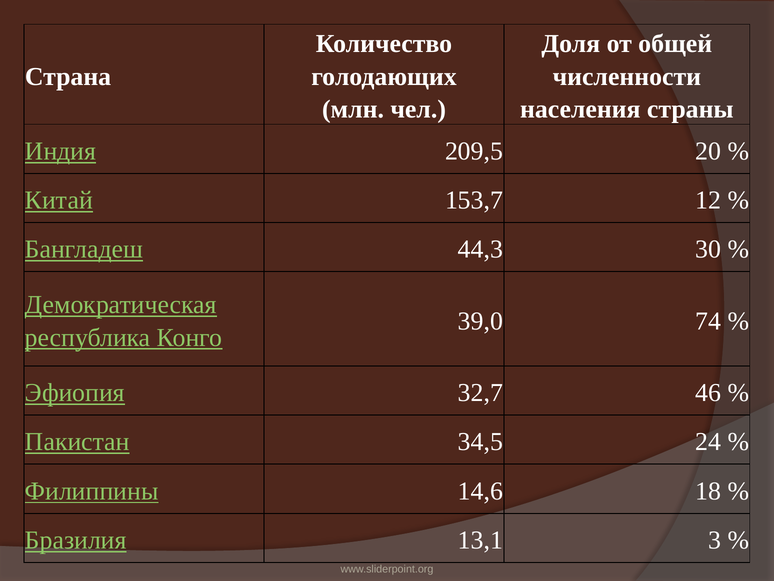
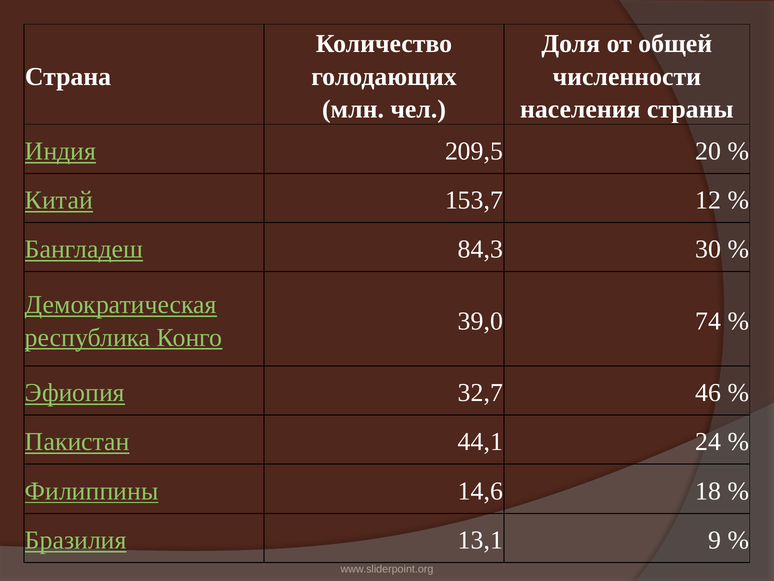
44,3: 44,3 -> 84,3 (481, 249)
34,5: 34,5 -> 44,1 (481, 442)
3: 3 -> 9 (715, 540)
